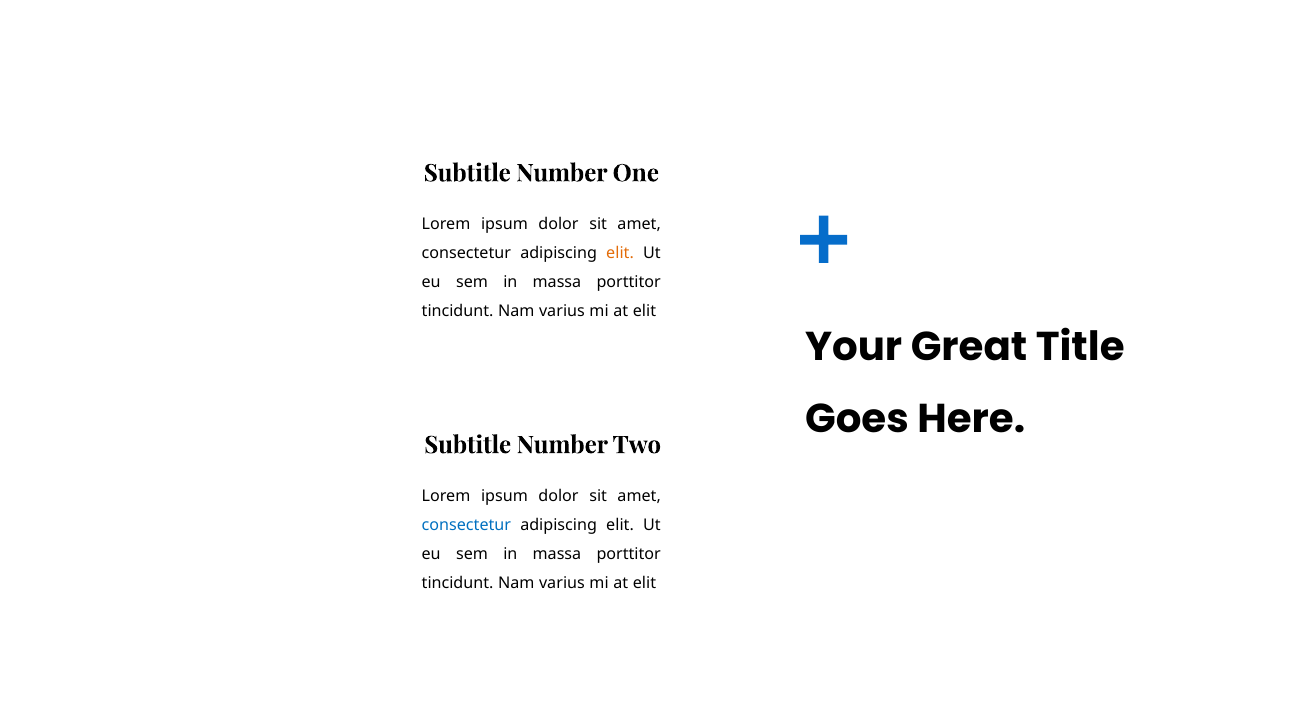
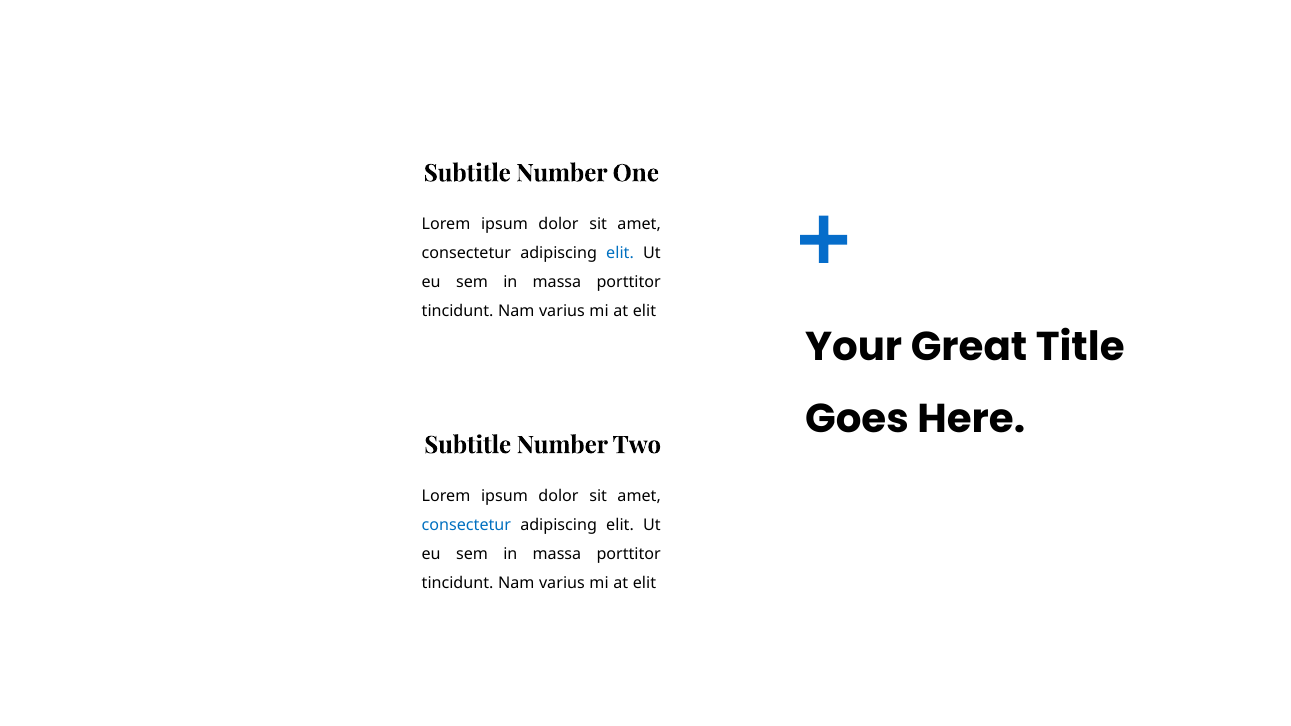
elit colour: orange -> blue (620, 253)
